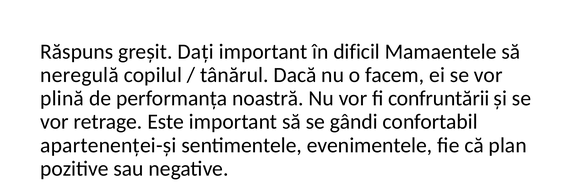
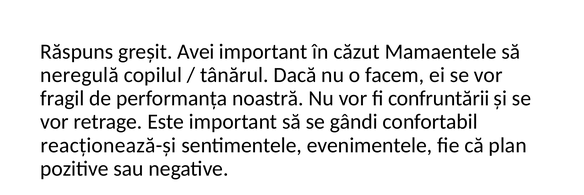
Dați: Dați -> Avei (196, 51)
dificil: dificil -> căzut (357, 51)
plină: plină -> fragil (62, 98)
apartenenței-și: apartenenței-și -> reacționează-și (108, 145)
